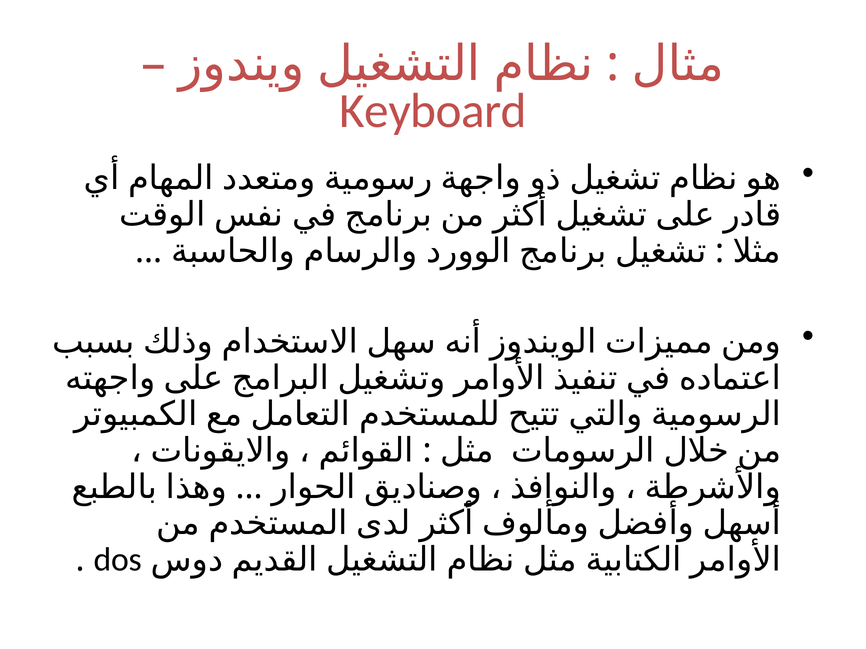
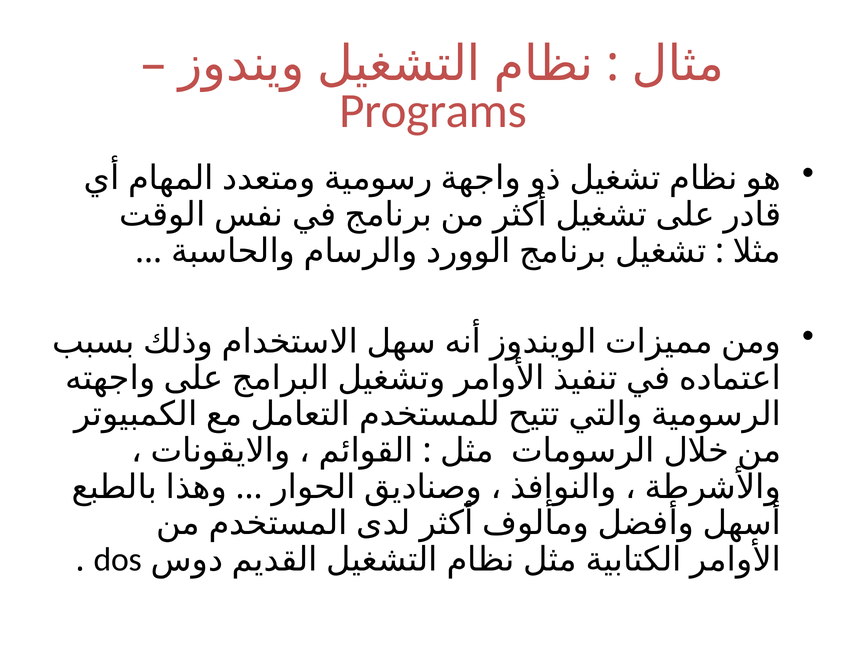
Keyboard: Keyboard -> Programs (433, 111)
